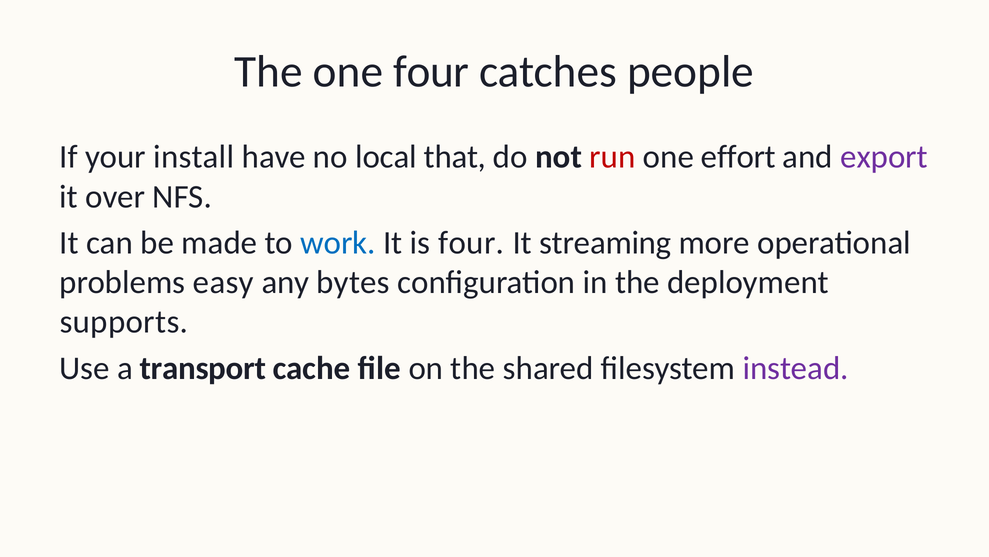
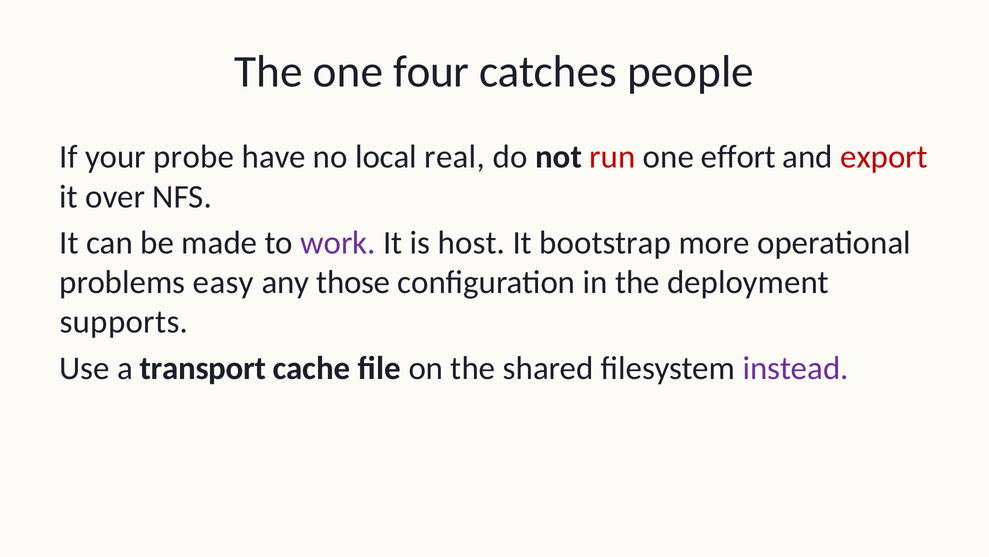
install: install -> probe (194, 157)
that: that -> real (455, 157)
export colour: purple -> red (884, 157)
work colour: blue -> purple (338, 243)
is four: four -> host (471, 243)
streaming: streaming -> bootstrap (605, 243)
bytes: bytes -> those (353, 282)
